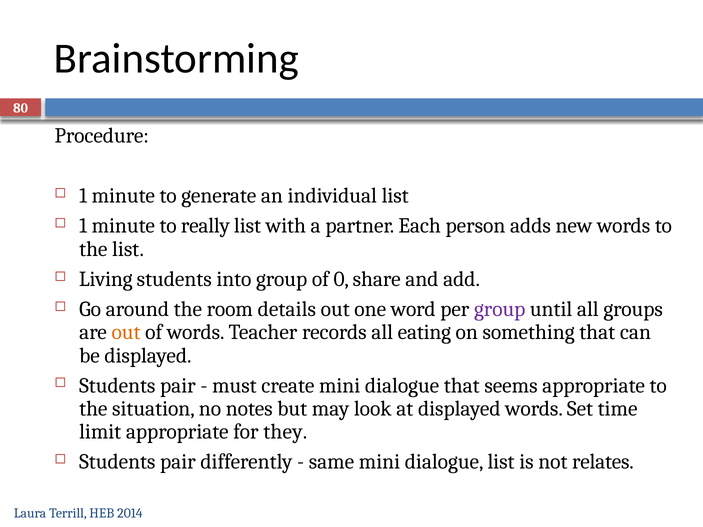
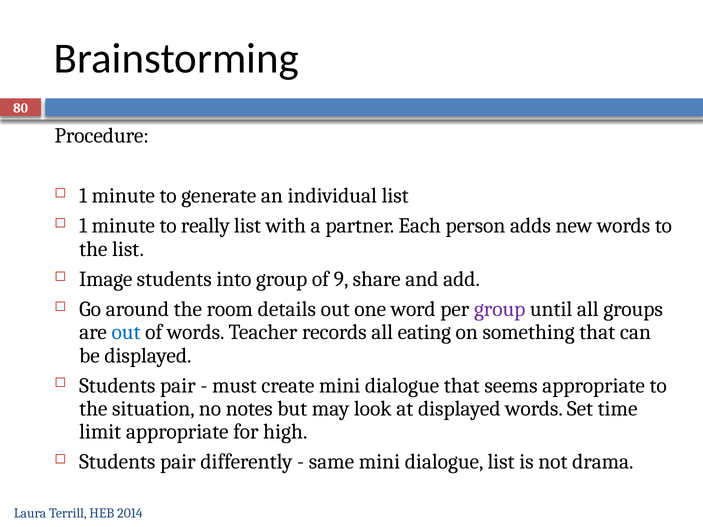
Living: Living -> Image (106, 279)
0: 0 -> 9 (341, 279)
out colour: orange -> blue (126, 332)
they: they -> high (285, 432)
relates: relates -> drama (603, 462)
